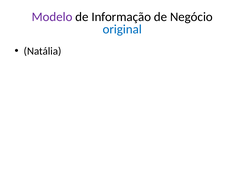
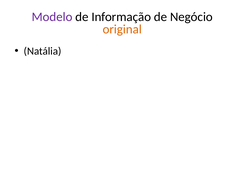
original colour: blue -> orange (122, 29)
